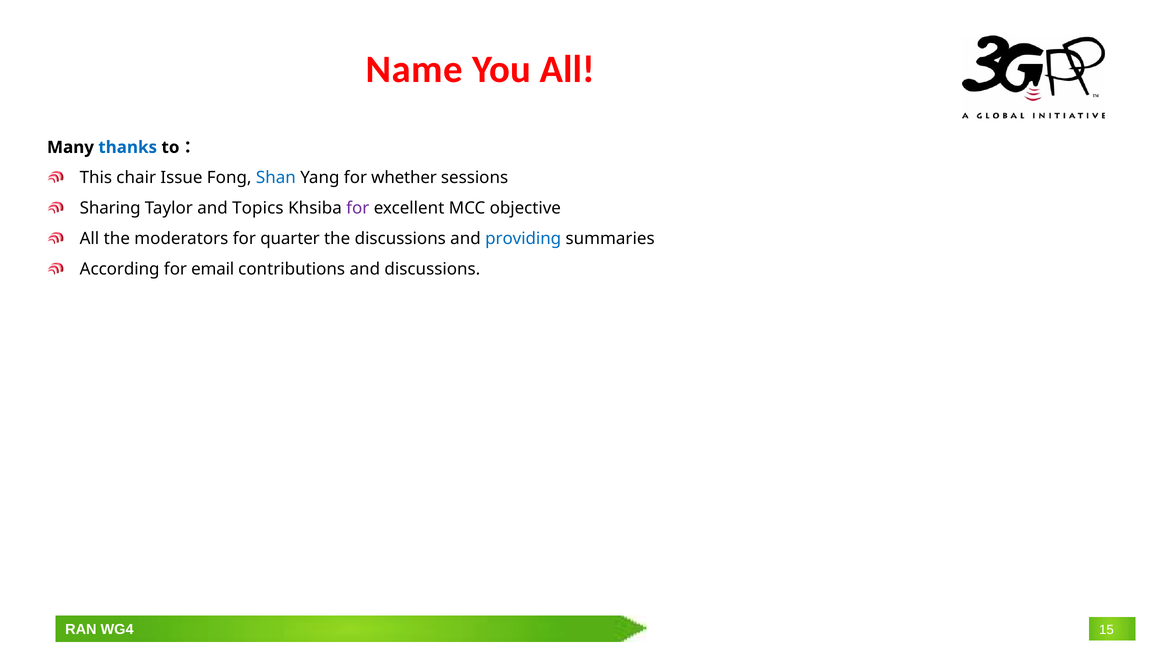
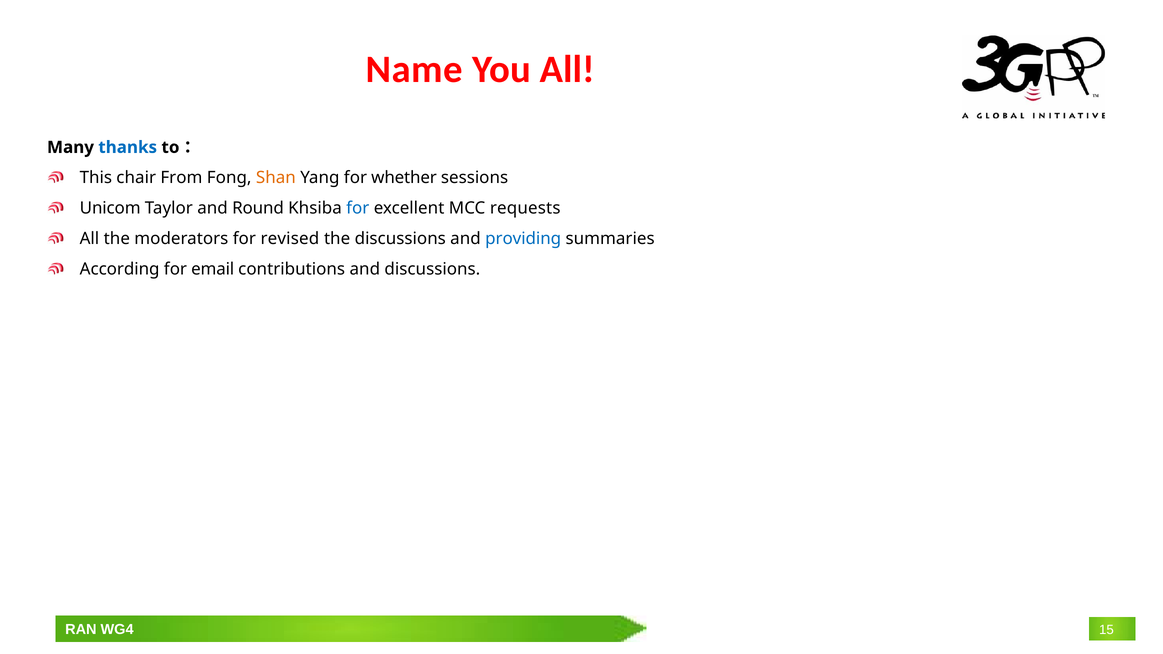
Issue: Issue -> From (181, 178)
Shan colour: blue -> orange (276, 178)
Sharing: Sharing -> Unicom (110, 208)
Topics: Topics -> Round (258, 208)
for colour: purple -> blue (358, 208)
objective: objective -> requests (525, 208)
quarter: quarter -> revised (290, 239)
